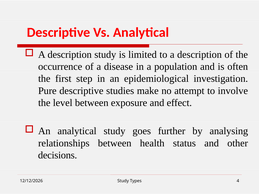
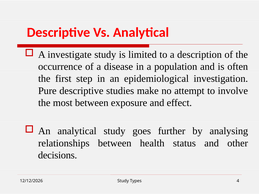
description: description -> investigate (70, 55)
level: level -> most (63, 103)
